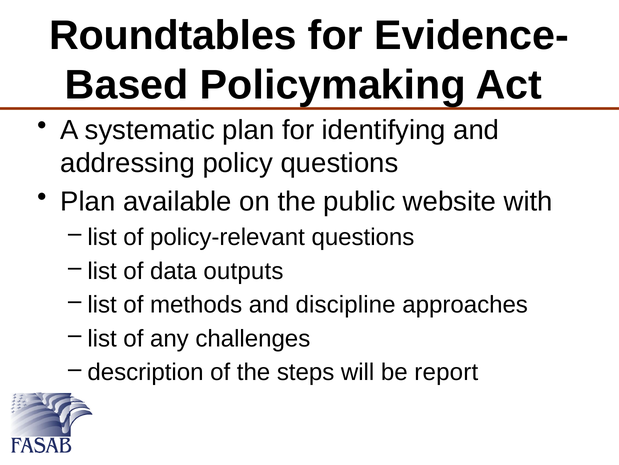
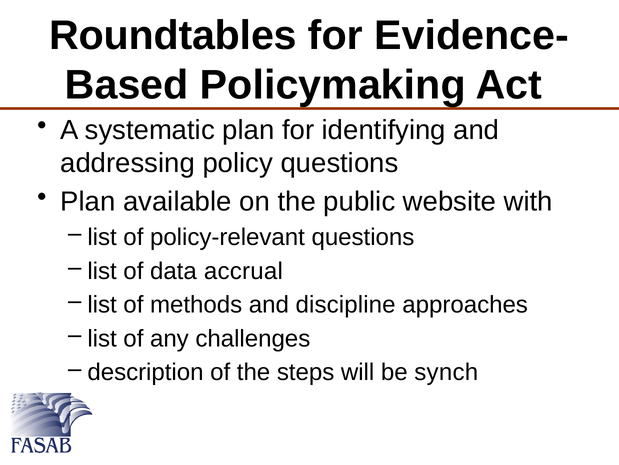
outputs: outputs -> accrual (243, 271)
report: report -> synch (446, 372)
